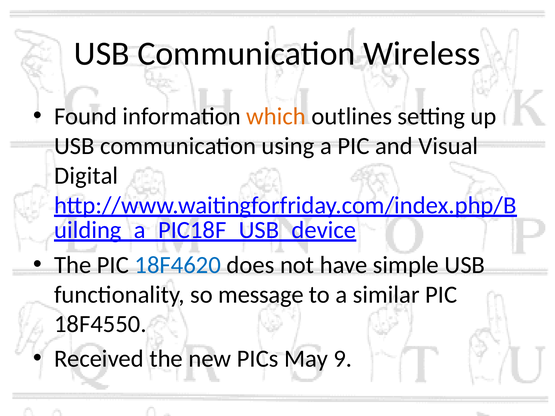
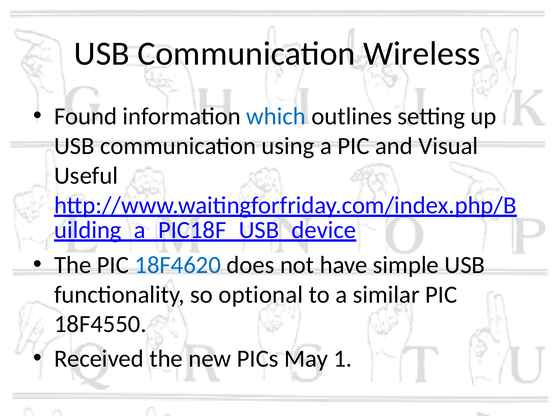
which colour: orange -> blue (276, 116)
Digital: Digital -> Useful (86, 176)
message: message -> optional (261, 295)
9: 9 -> 1 (343, 359)
